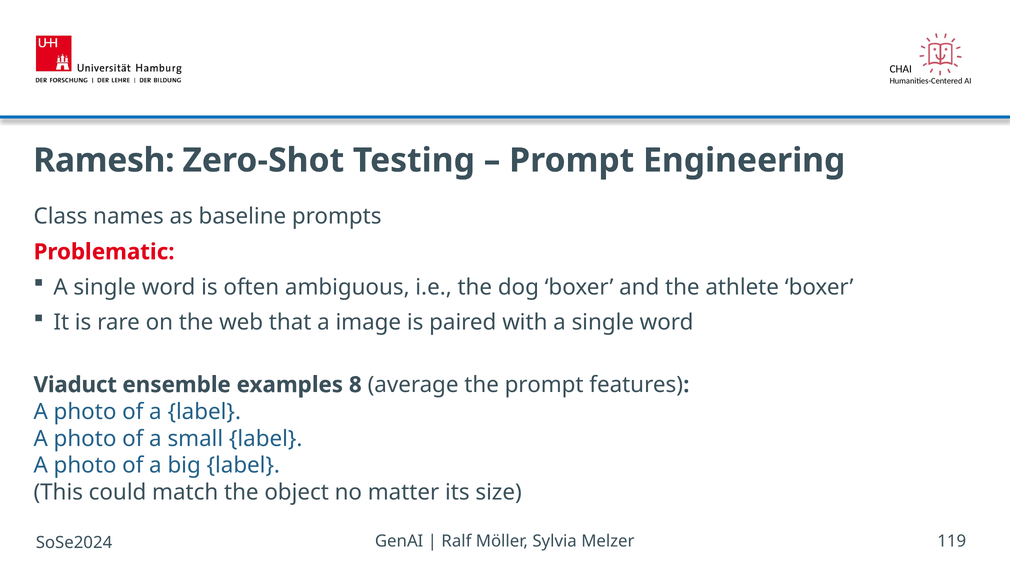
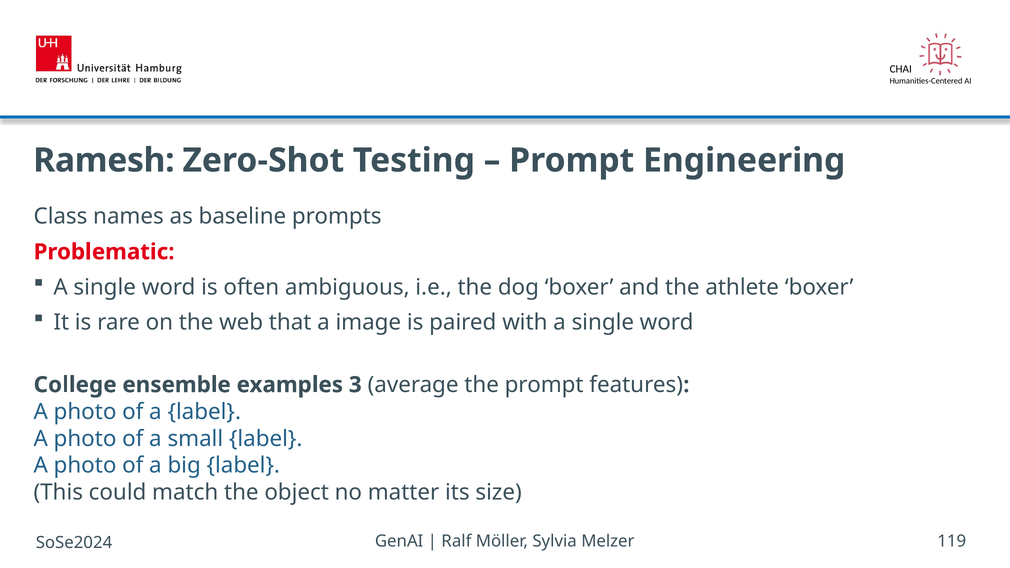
Viaduct: Viaduct -> College (75, 385)
8: 8 -> 3 (355, 385)
